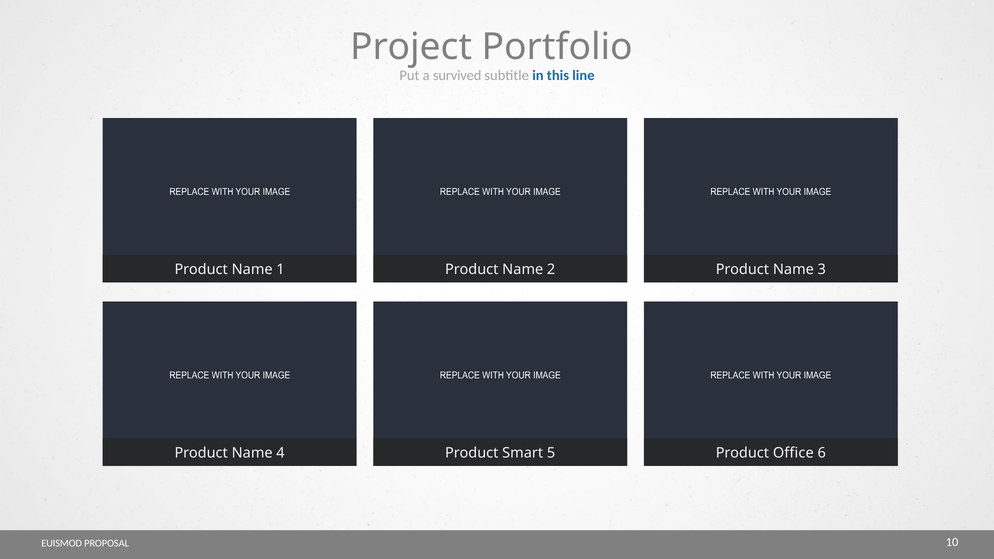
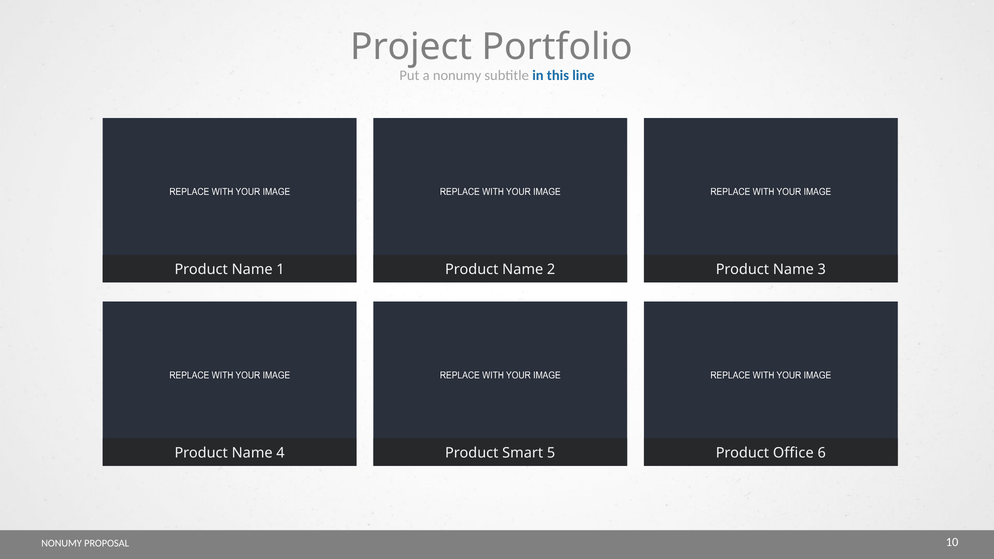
a survived: survived -> nonumy (457, 75)
EUISMOD: EUISMOD -> NONUMY (62, 543)
